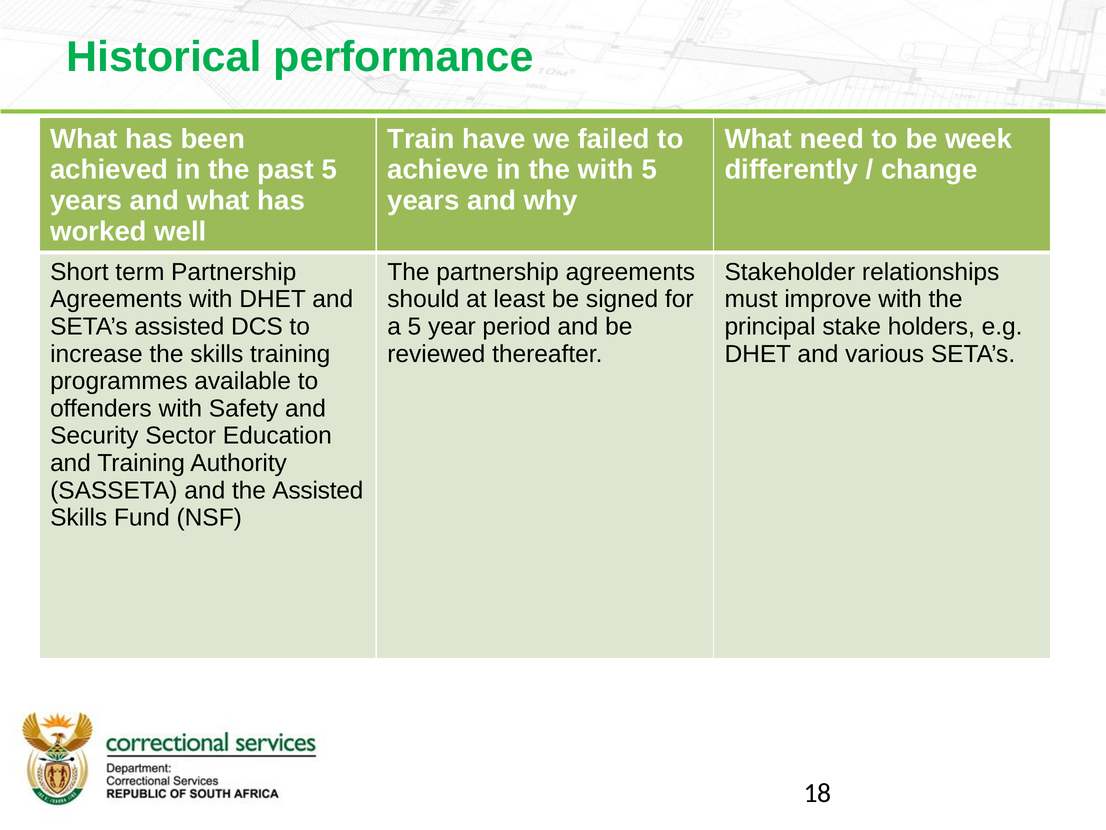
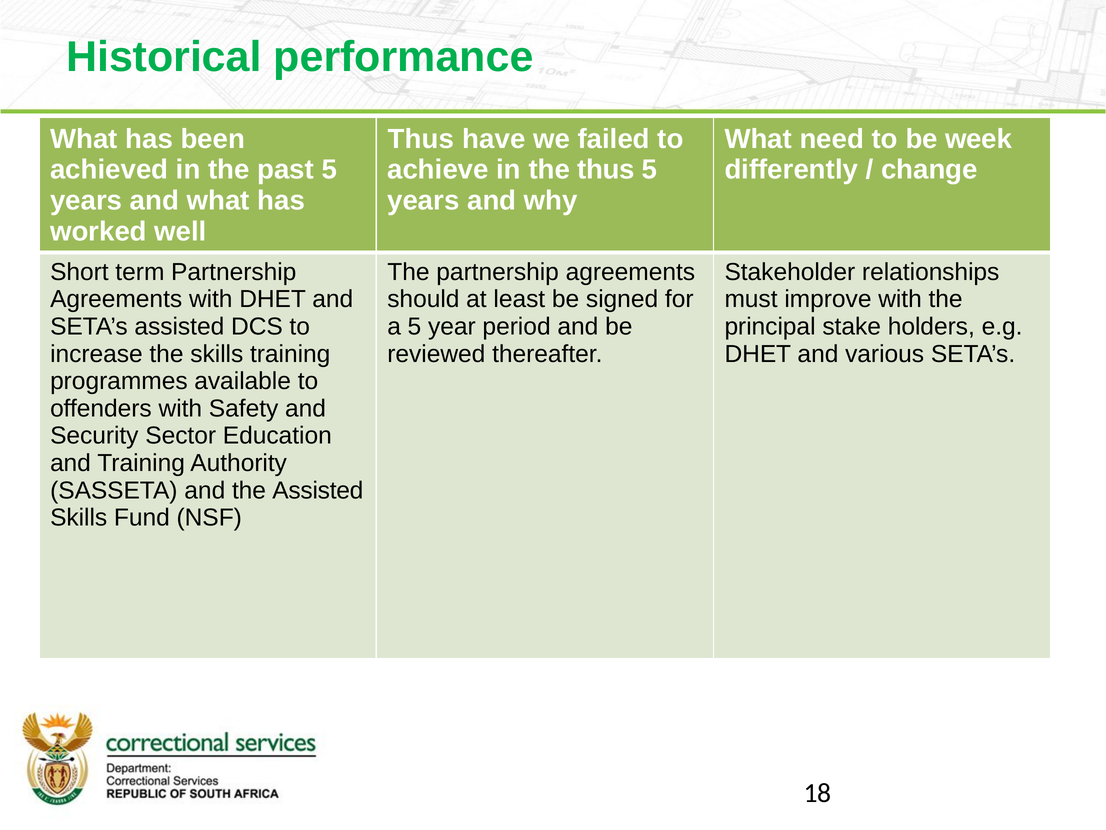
Train: Train -> Thus (421, 139)
the with: with -> thus (606, 170)
